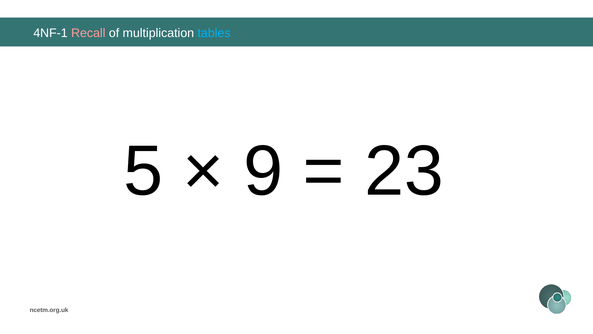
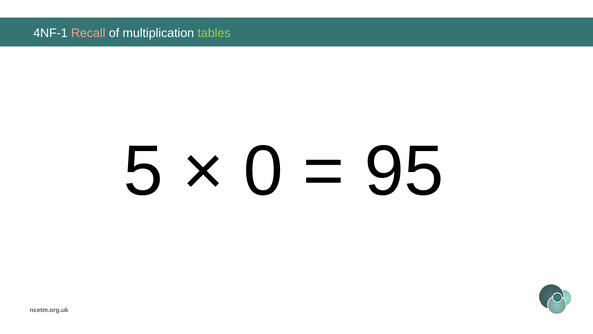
tables colour: light blue -> light green (214, 33)
9: 9 -> 0 (263, 171)
23: 23 -> 95 (404, 171)
